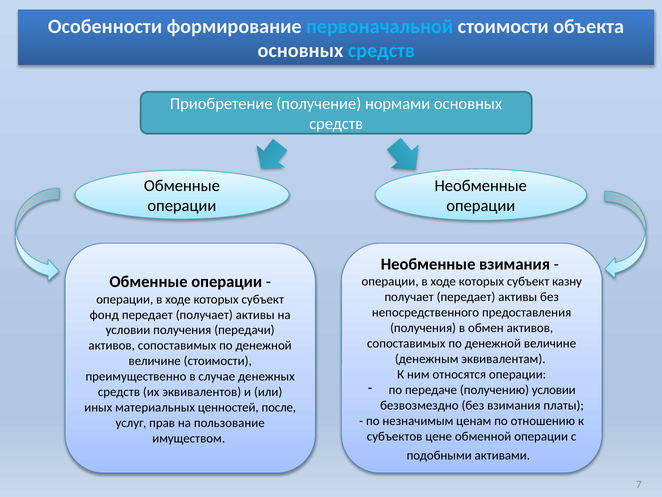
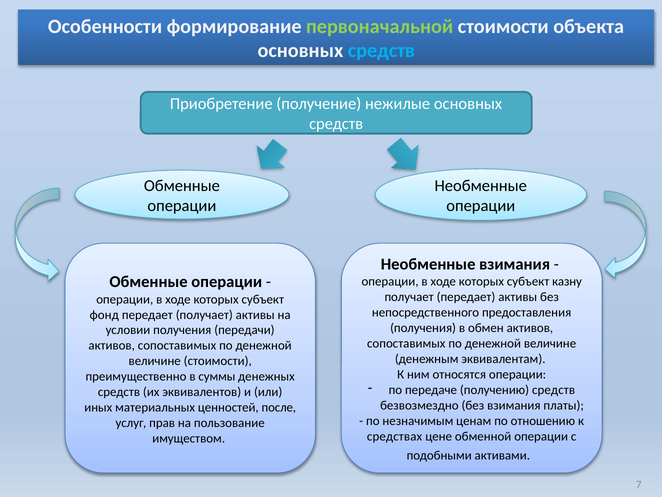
первоначальной colour: light blue -> light green (380, 26)
нормами: нормами -> нежилые (398, 104)
случае: случае -> суммы (217, 376)
получению условии: условии -> средств (554, 390)
субъектов: субъектов -> средствах (395, 436)
